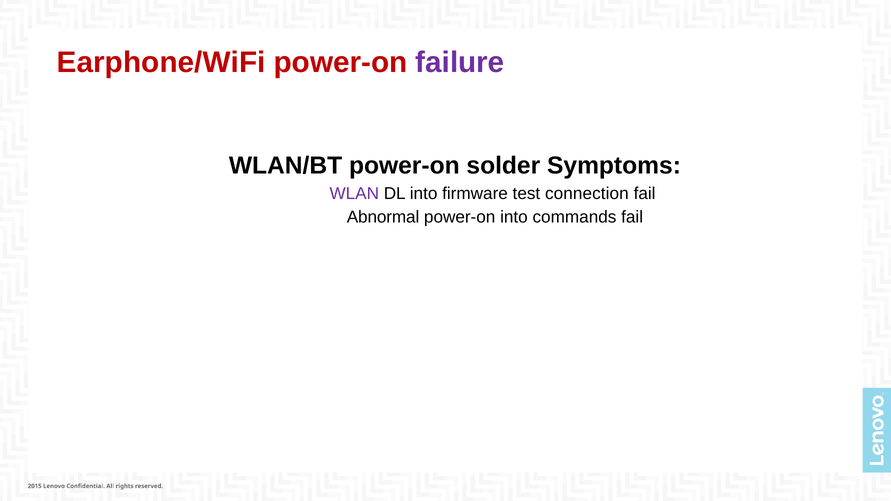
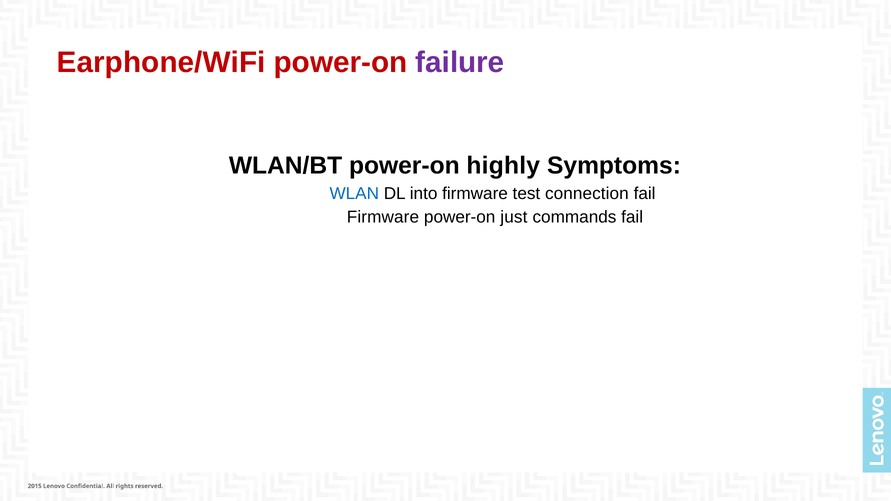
solder: solder -> highly (503, 166)
WLAN colour: purple -> blue (354, 193)
Abnormal: Abnormal -> Firmware (383, 217)
power-on into: into -> just (514, 217)
